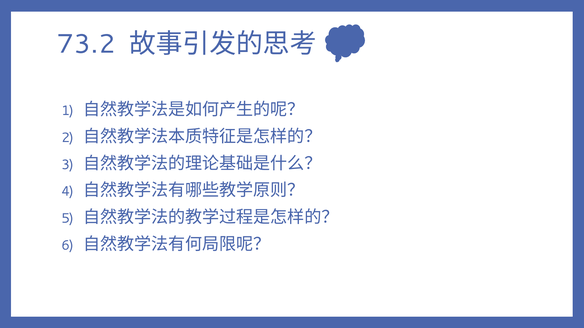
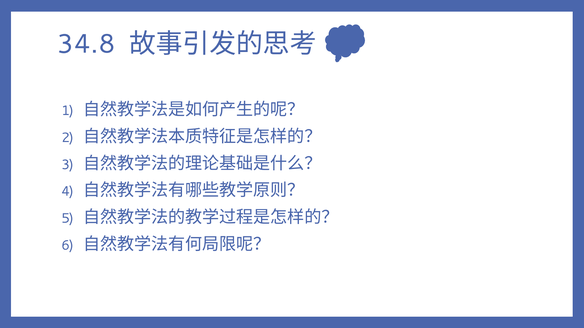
73.2: 73.2 -> 34.8 (86, 44)
